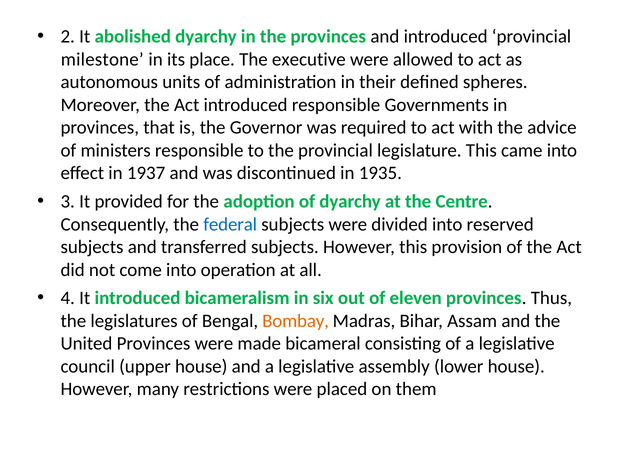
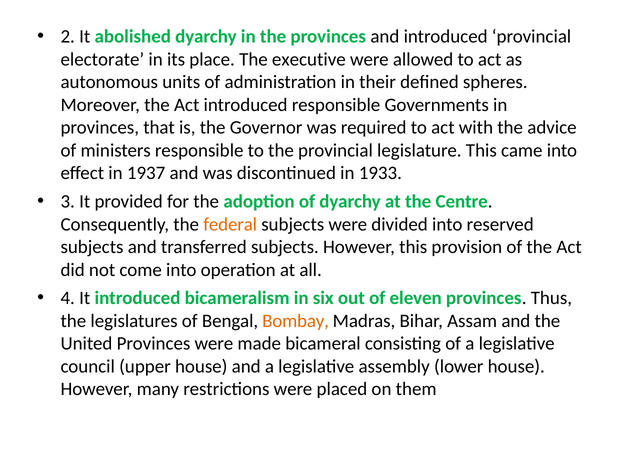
milestone: milestone -> electorate (102, 59)
1935: 1935 -> 1933 (380, 173)
federal colour: blue -> orange (230, 224)
